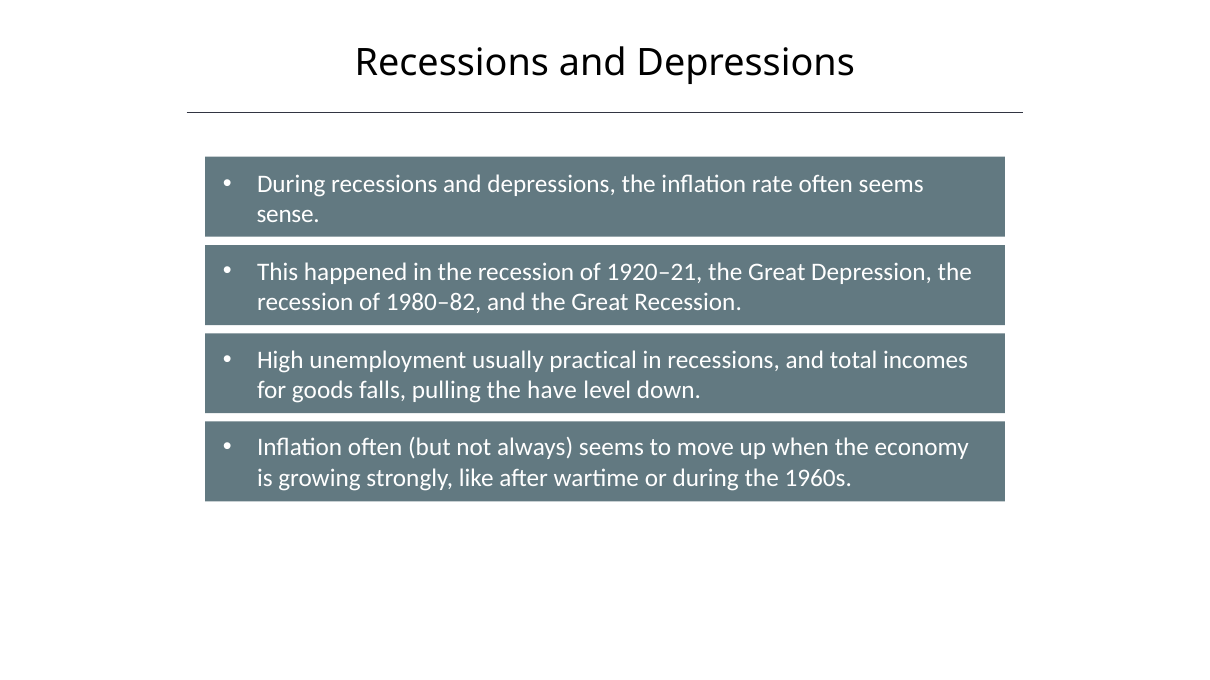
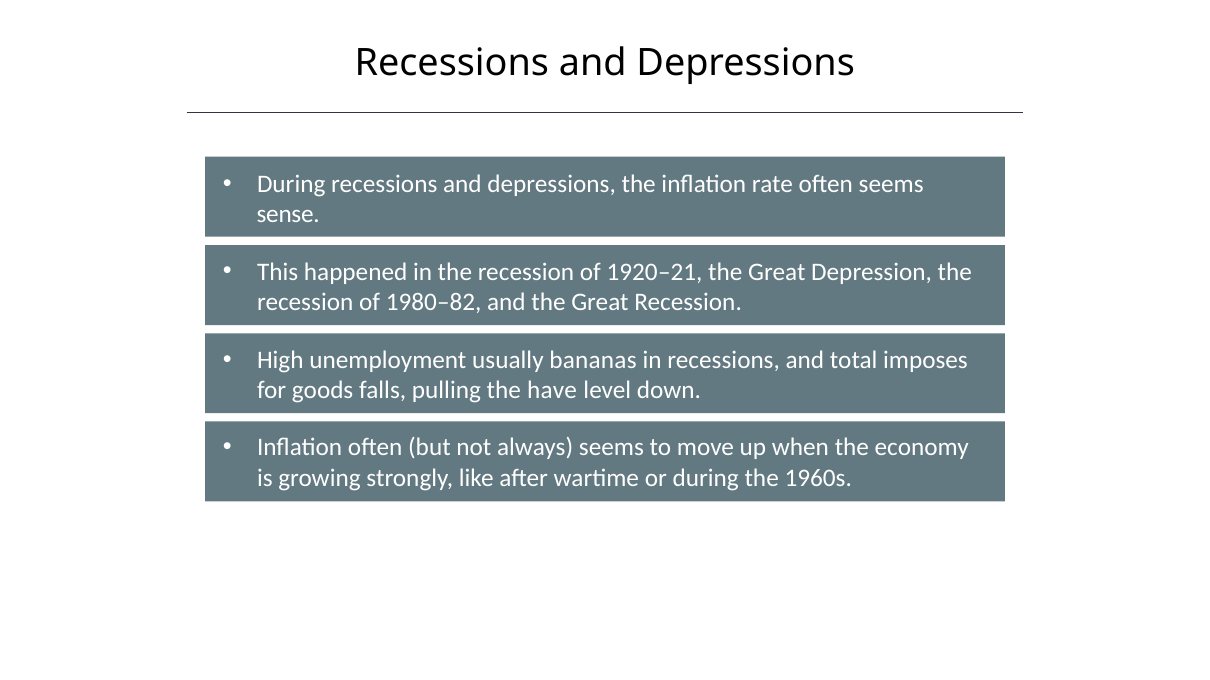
practical: practical -> bananas (593, 360)
incomes: incomes -> imposes (926, 360)
